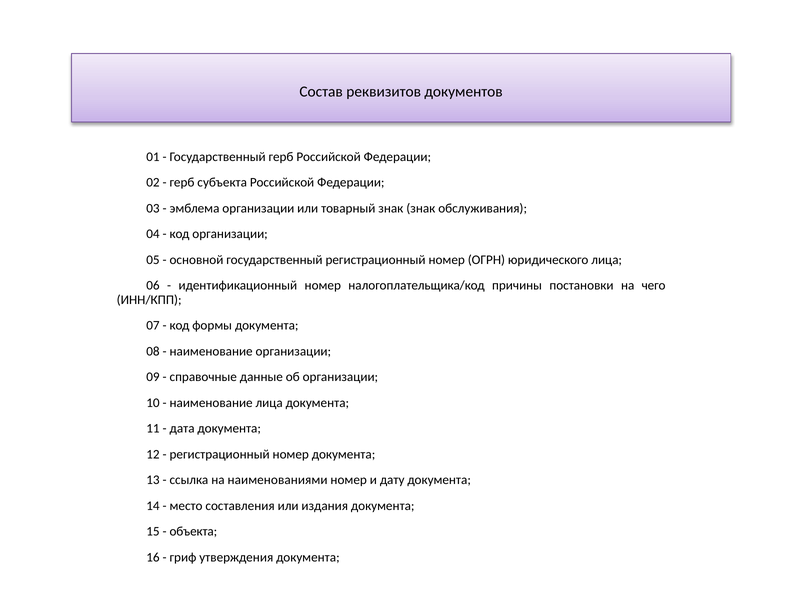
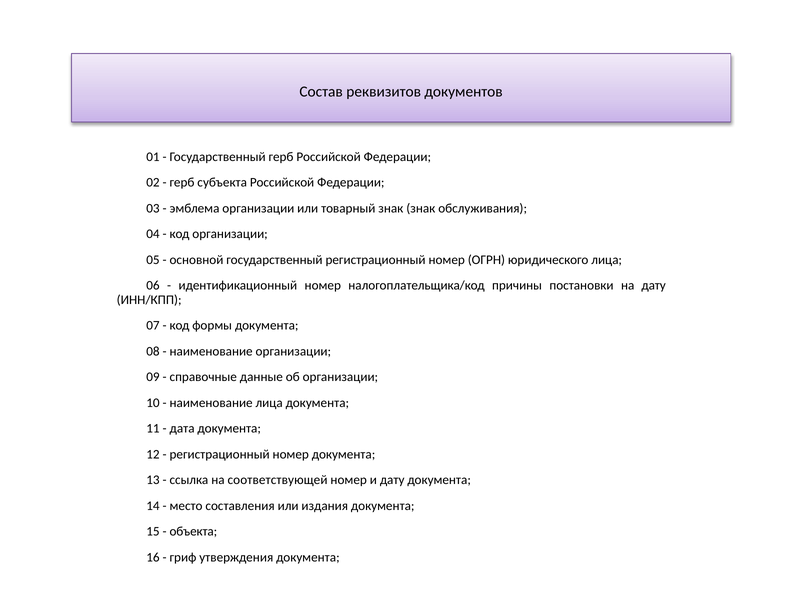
на чего: чего -> дату (654, 286)
наименованиями: наименованиями -> соответствующей (278, 480)
